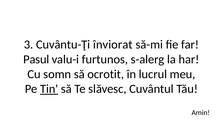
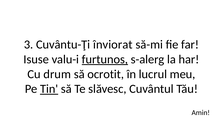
Pasul: Pasul -> Isuse (36, 60)
furtunos underline: none -> present (105, 60)
somn: somn -> drum (57, 74)
